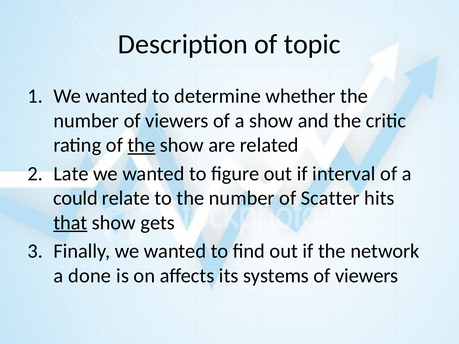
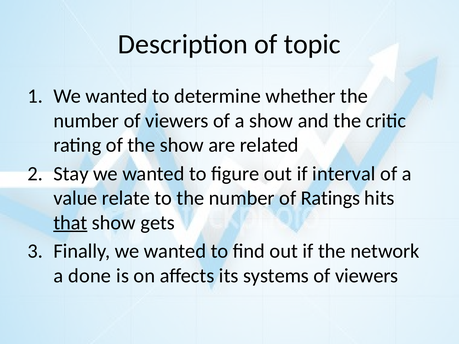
the underline: present -> none (141, 145)
Late: Late -> Stay (71, 174)
could: could -> value (75, 198)
Scatter: Scatter -> Ratings (330, 198)
